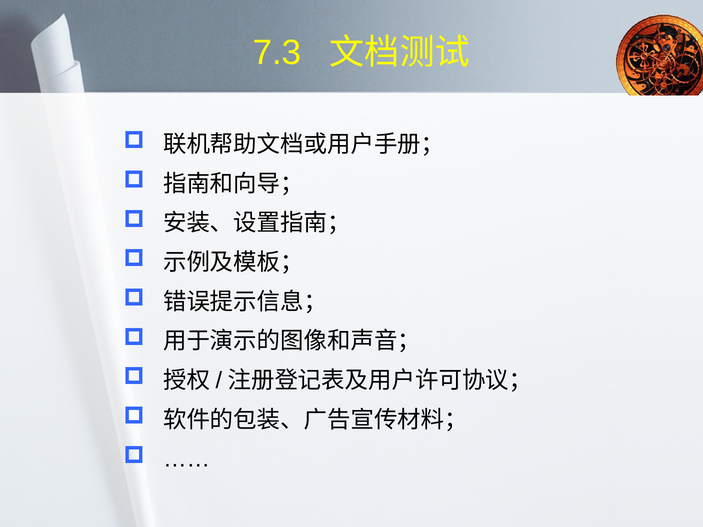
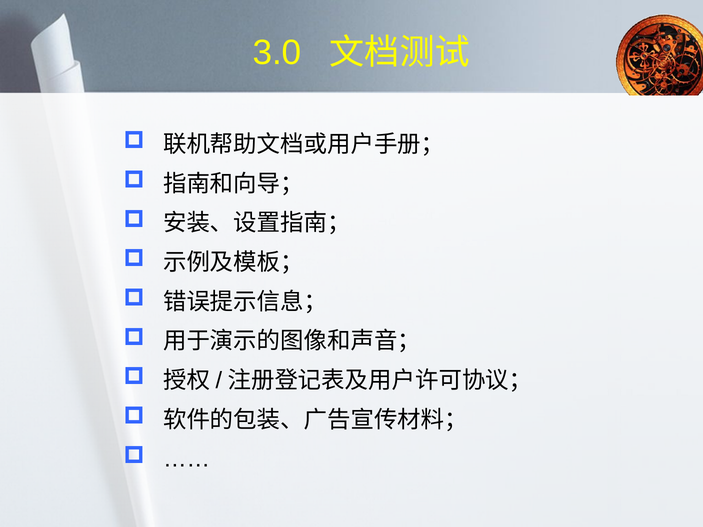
7.3: 7.3 -> 3.0 (277, 53)
